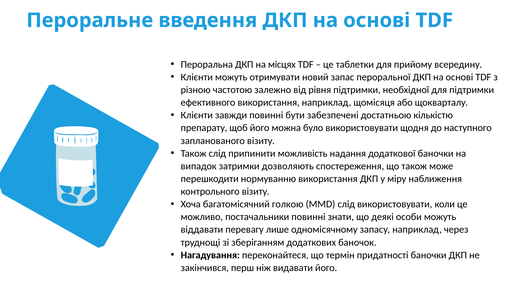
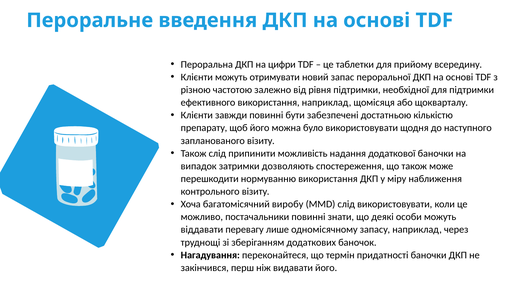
місцях: місцях -> цифри (282, 64)
голкою: голкою -> виробу (288, 204)
